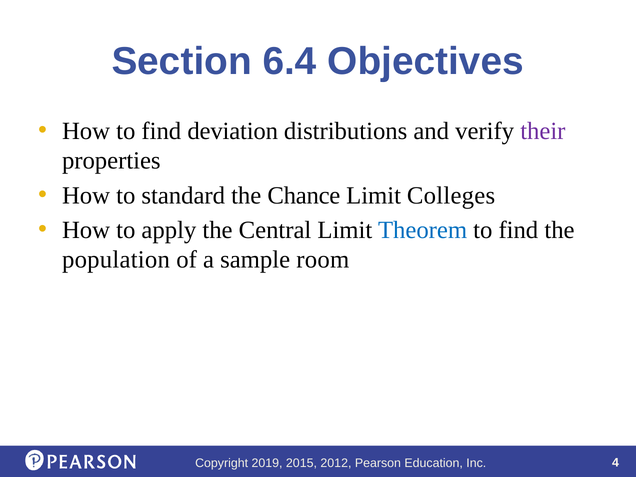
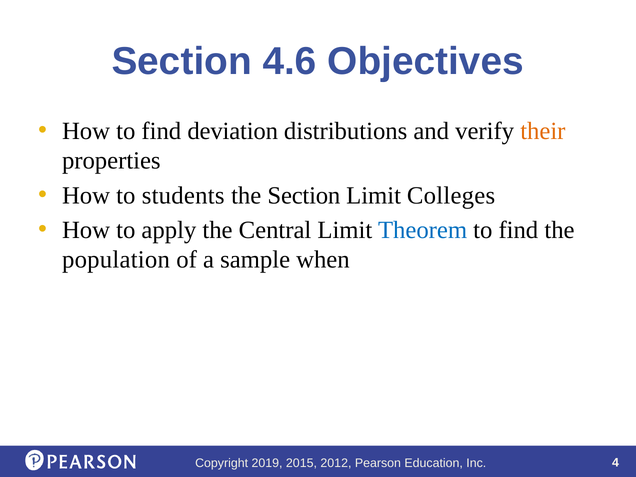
6.4: 6.4 -> 4.6 (290, 62)
their colour: purple -> orange (543, 131)
standard: standard -> students (183, 195)
the Chance: Chance -> Section (304, 195)
room: room -> when (323, 260)
